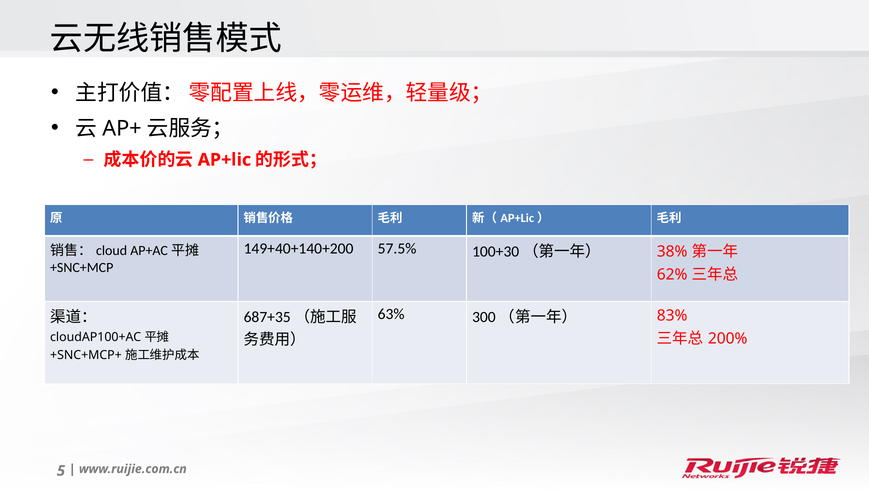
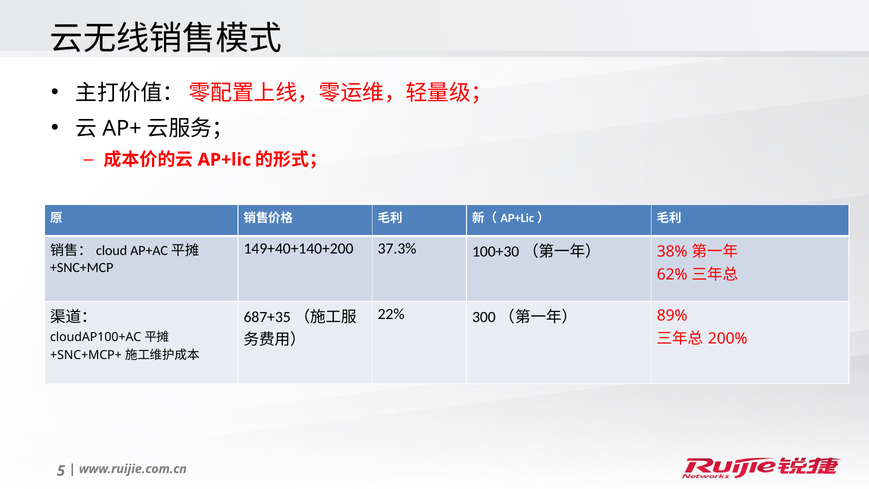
57.5%: 57.5% -> 37.3% (397, 249)
63%: 63% -> 22% (391, 314)
83%: 83% -> 89% (672, 316)
